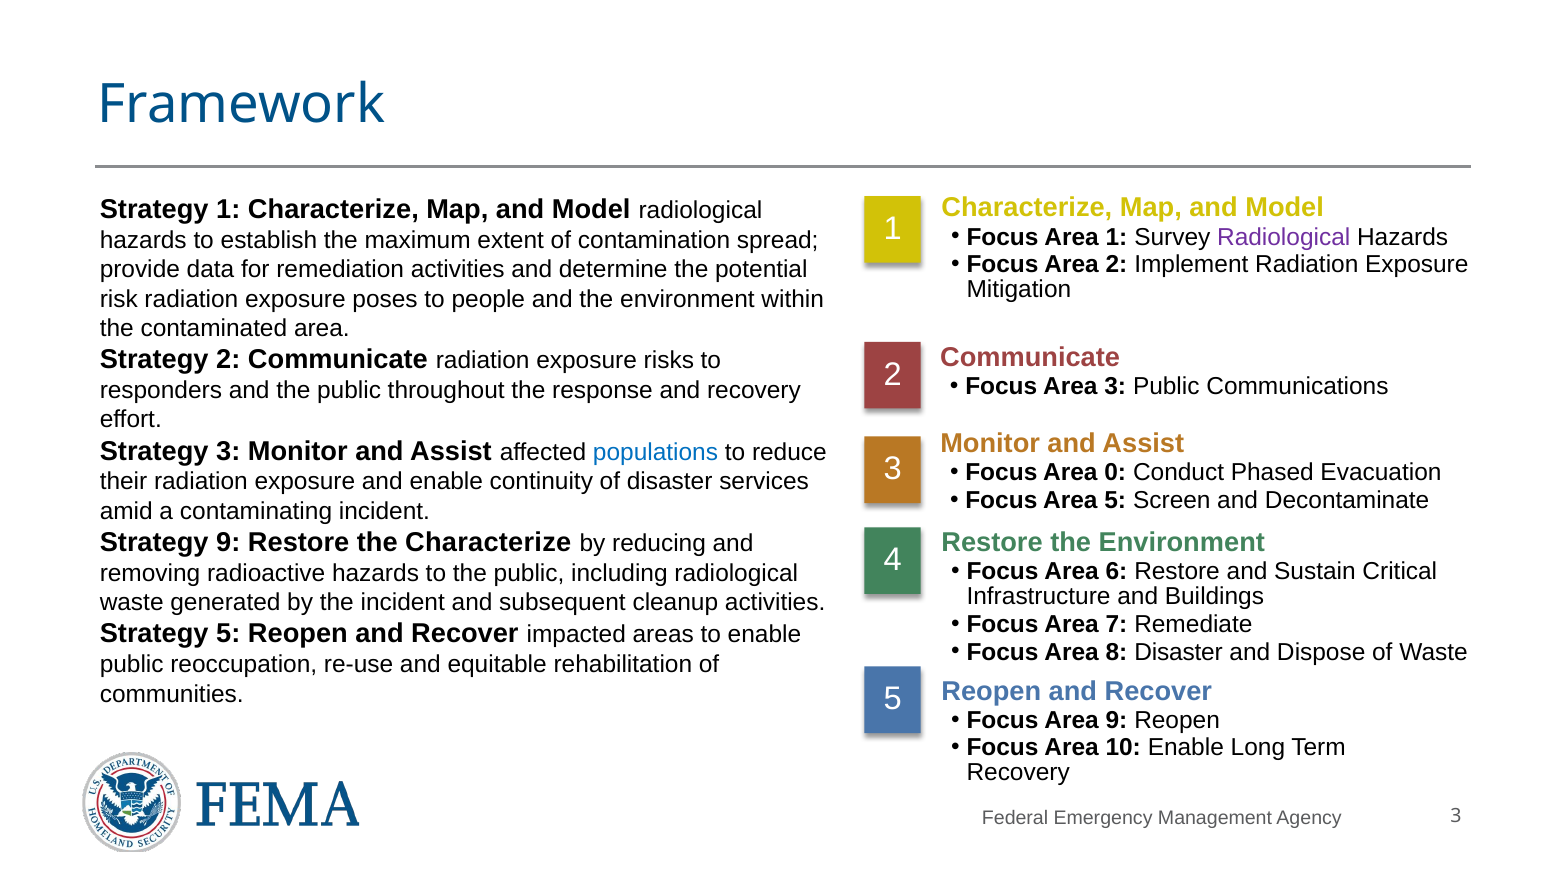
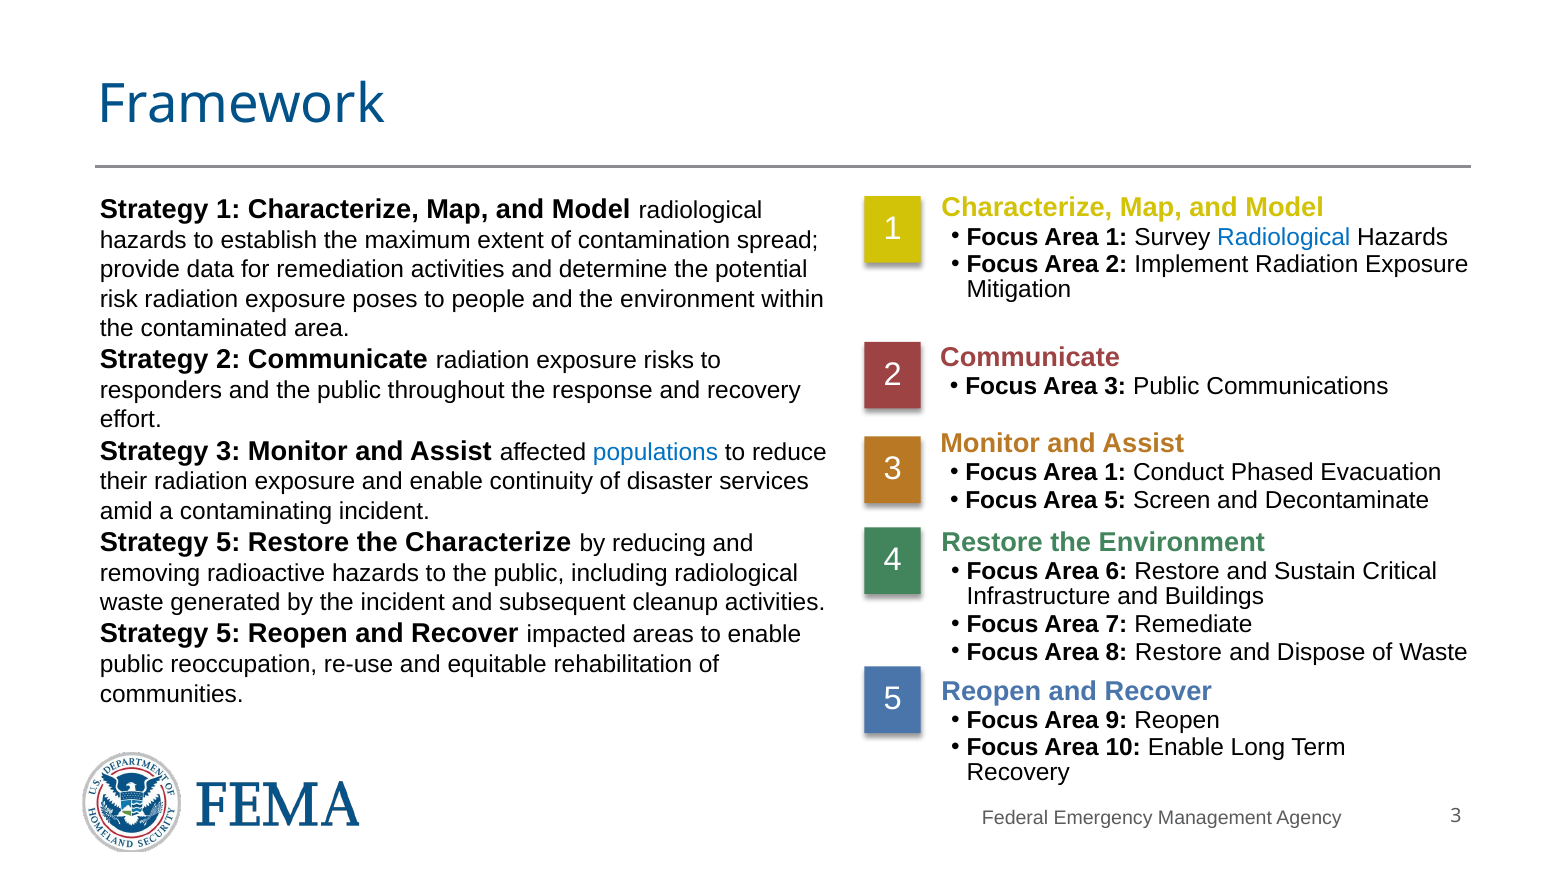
Radiological colour: purple -> blue (1284, 237)
0: 0 -> 1 (1115, 472)
9: 9 -> 5 (228, 542)
8 Disaster: Disaster -> Restore (1178, 652)
